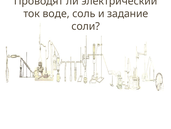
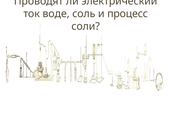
задание: задание -> процесс (128, 14)
